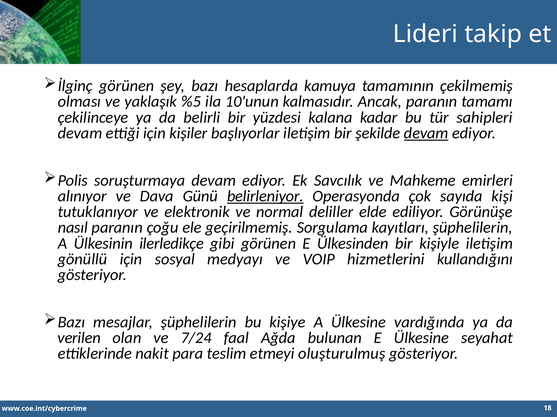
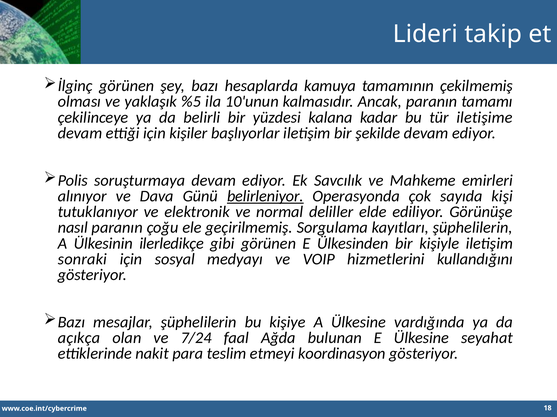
sahipleri: sahipleri -> iletişime (484, 118)
devam underline: present -> none (426, 133)
gönüllü: gönüllü -> sonraki (82, 260)
verilen: verilen -> açıkça (79, 338)
oluşturulmuş: oluşturulmuş -> koordinasyon (342, 354)
